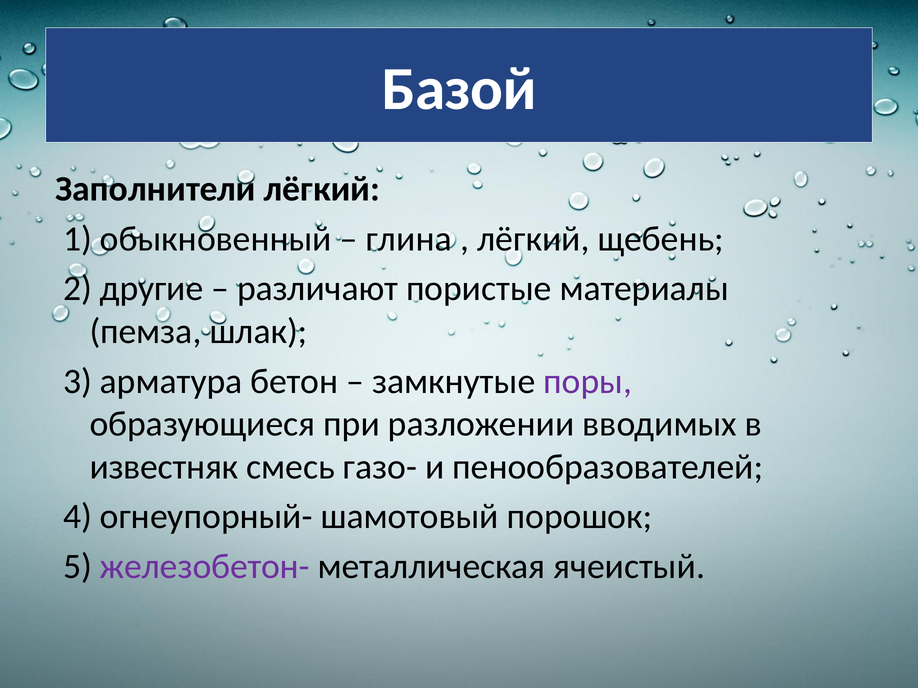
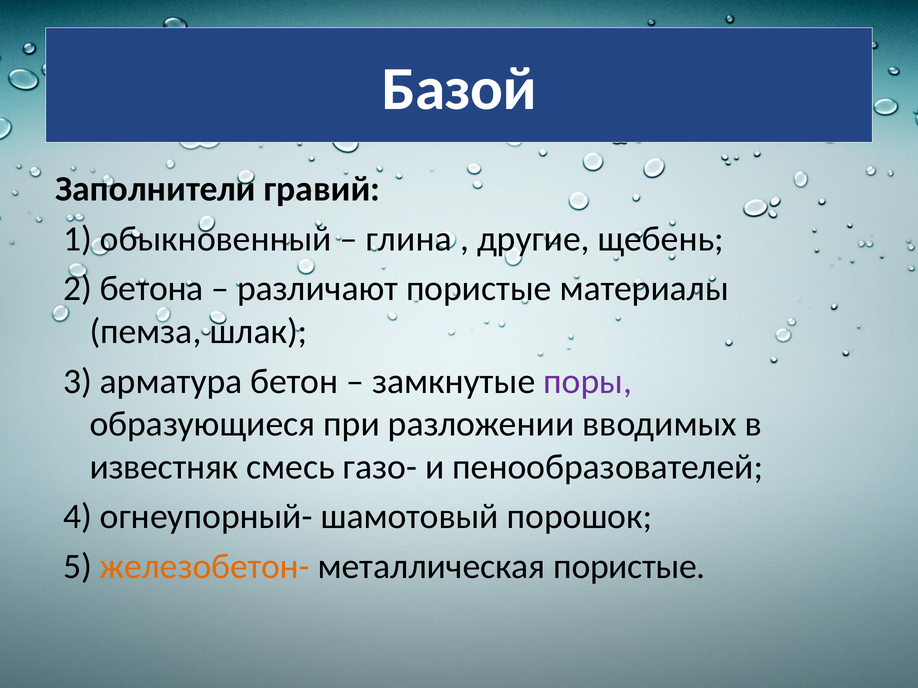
Заполнители лёгкий: лёгкий -> гравий (322, 189)
лёгкий: лёгкий -> другие (533, 239)
другие: другие -> бетона (152, 289)
железобетон- colour: purple -> orange (205, 567)
металлическая ячеистый: ячеистый -> пористые (629, 567)
